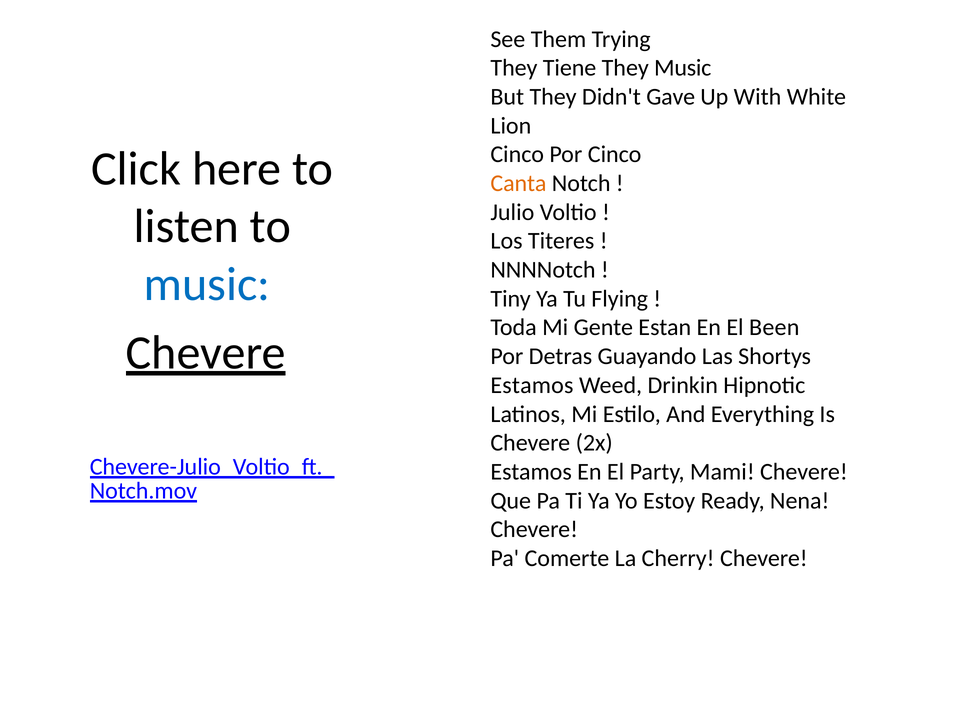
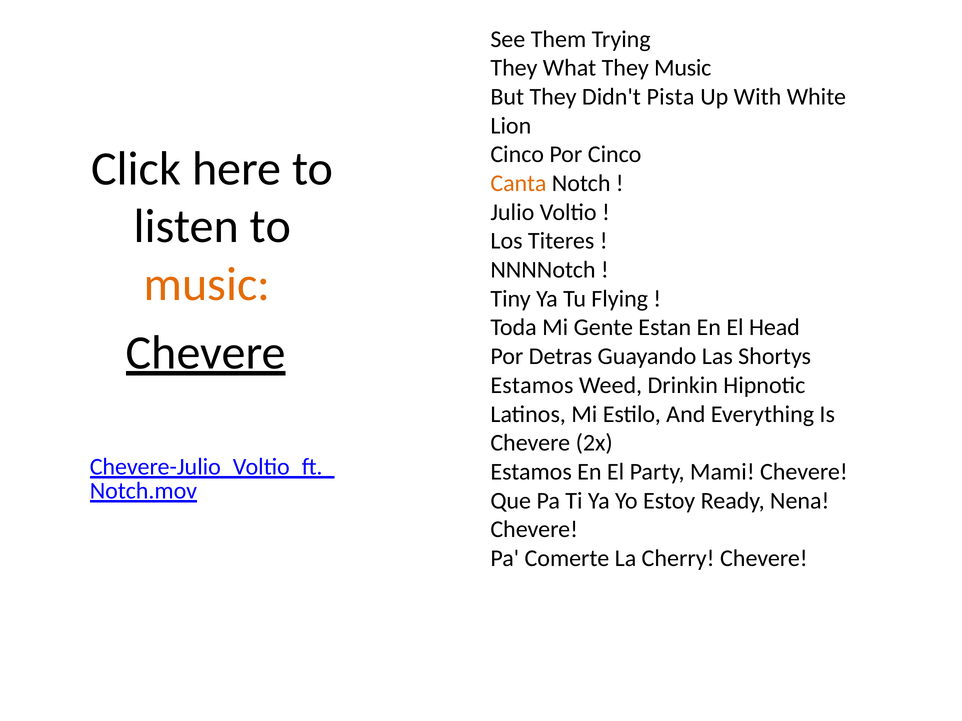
Tiene: Tiene -> What (570, 68)
Gave: Gave -> Pista (670, 97)
music colour: blue -> orange (207, 285)
Been: Been -> Head (774, 328)
